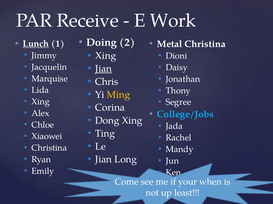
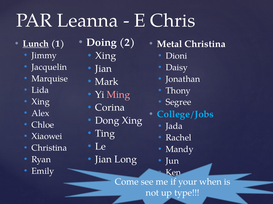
Receive: Receive -> Leanna (88, 21)
Work: Work -> Chris (173, 21)
Jian underline: present -> none (104, 69)
Chris: Chris -> Mark (107, 82)
Ming colour: yellow -> pink (118, 95)
least: least -> type (187, 193)
